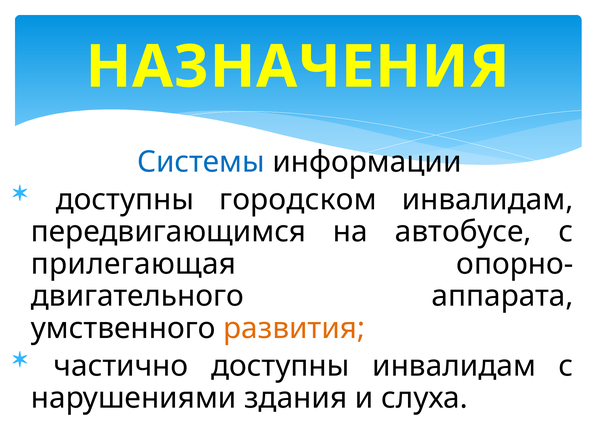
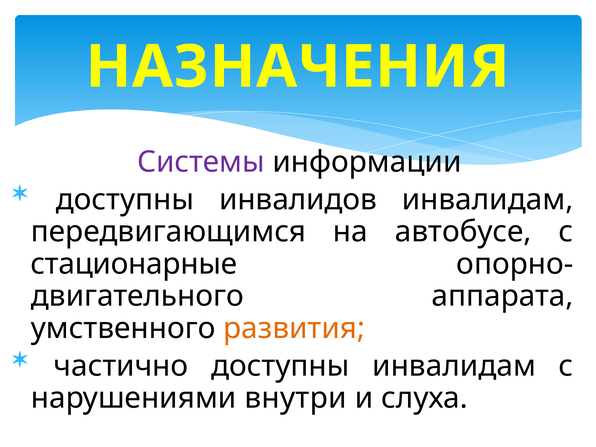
Системы colour: blue -> purple (201, 162)
городском: городском -> инвалидов (298, 200)
прилегающая: прилегающая -> стационарные (134, 264)
здания: здания -> внутри (296, 398)
